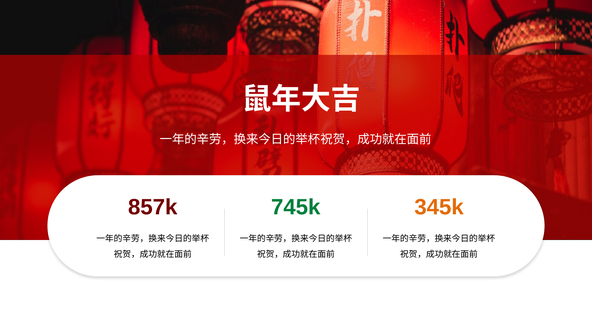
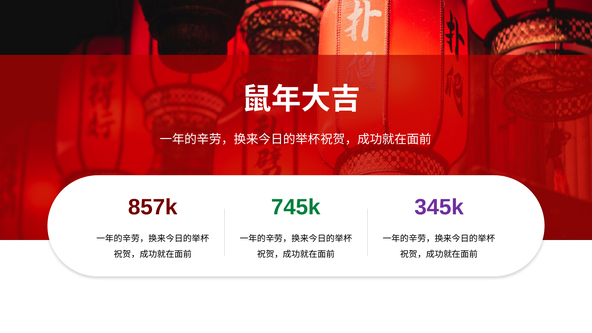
345k colour: orange -> purple (439, 207)
